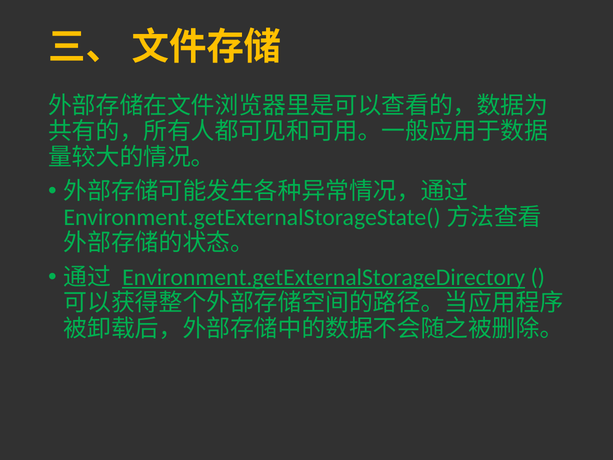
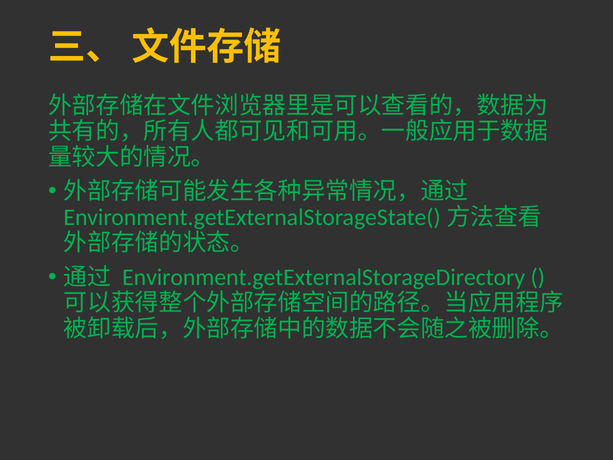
Environment.getExternalStorageDirectory underline: present -> none (324, 277)
